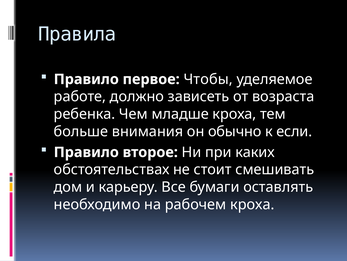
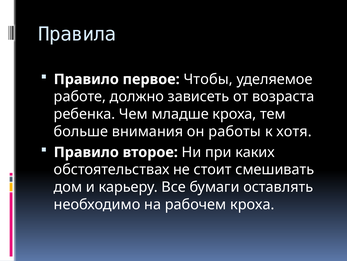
обычно: обычно -> работы (235, 131)
если: если -> хотя (294, 131)
